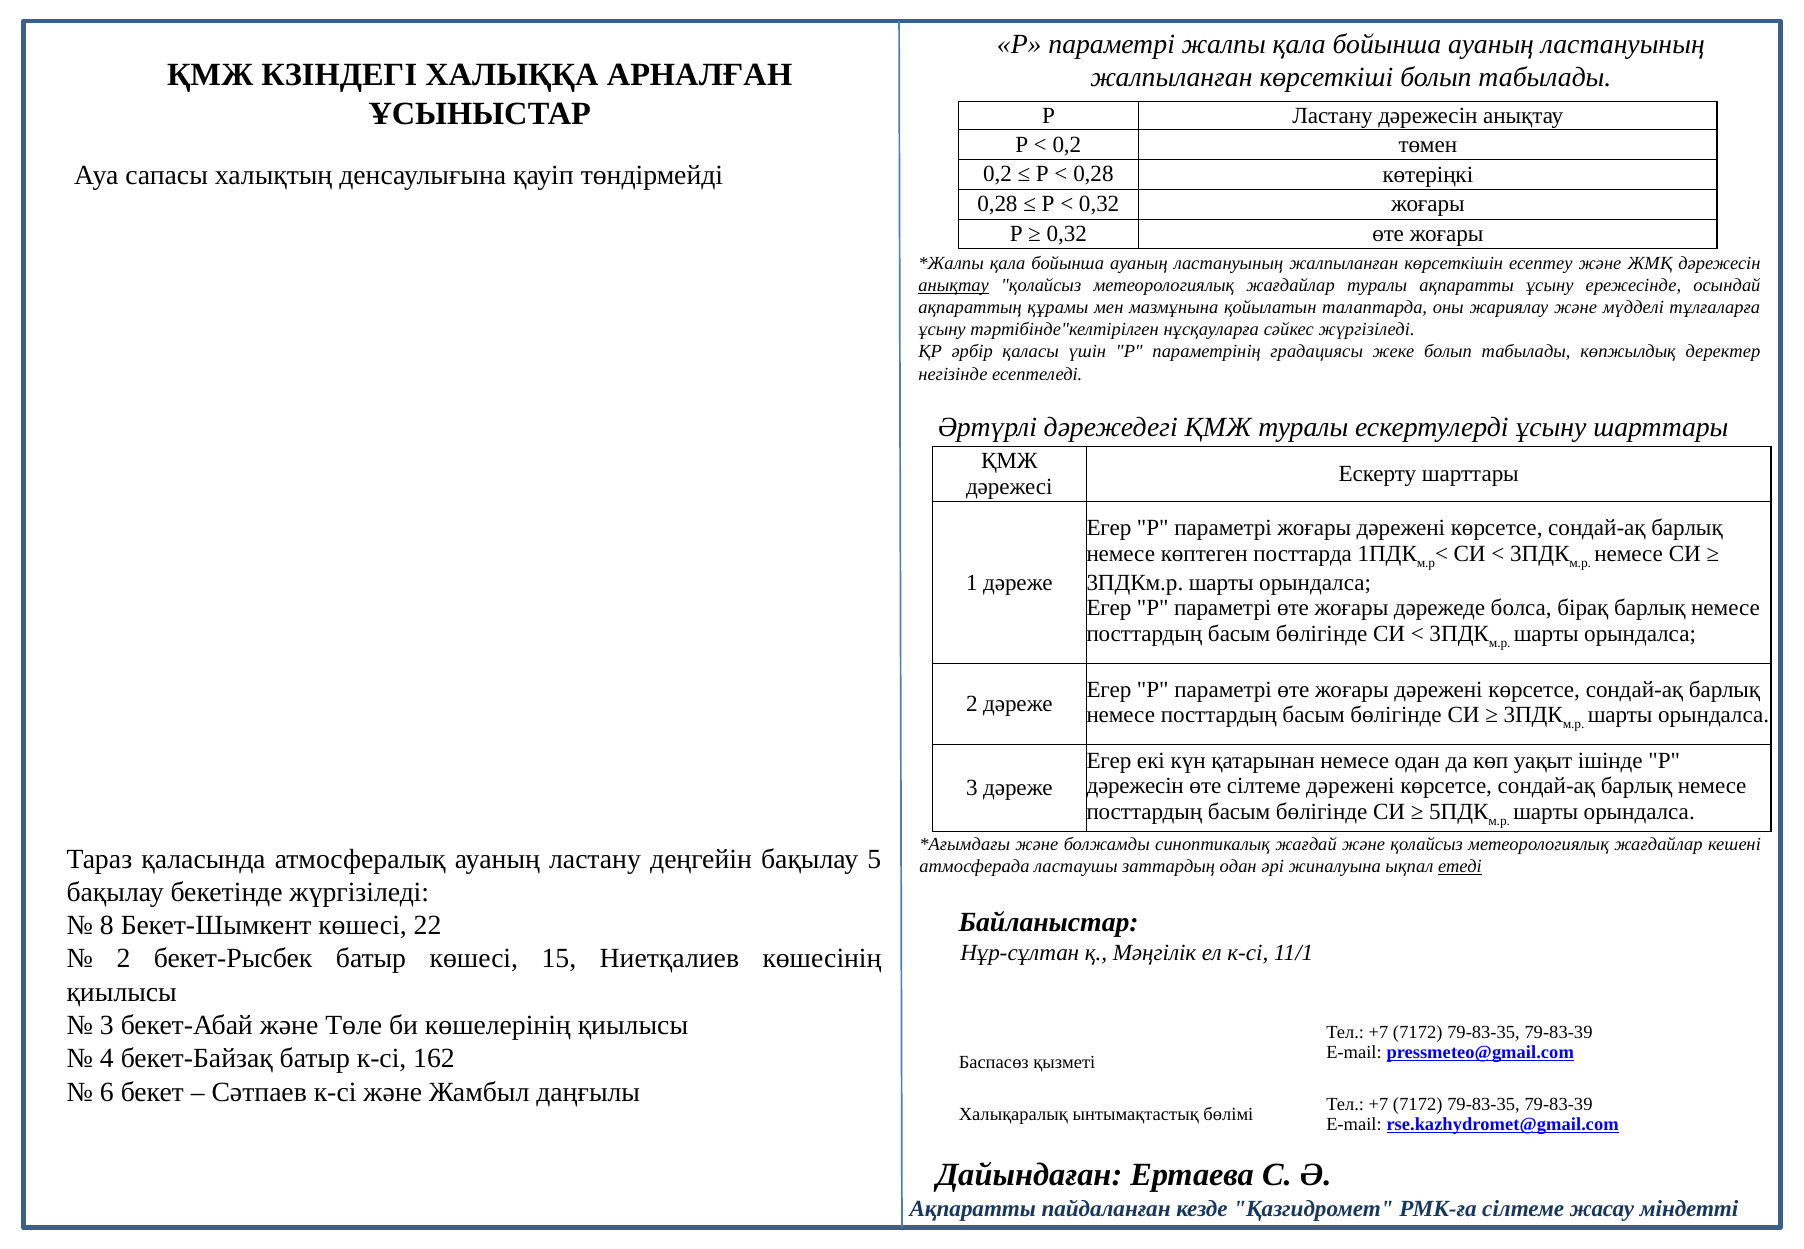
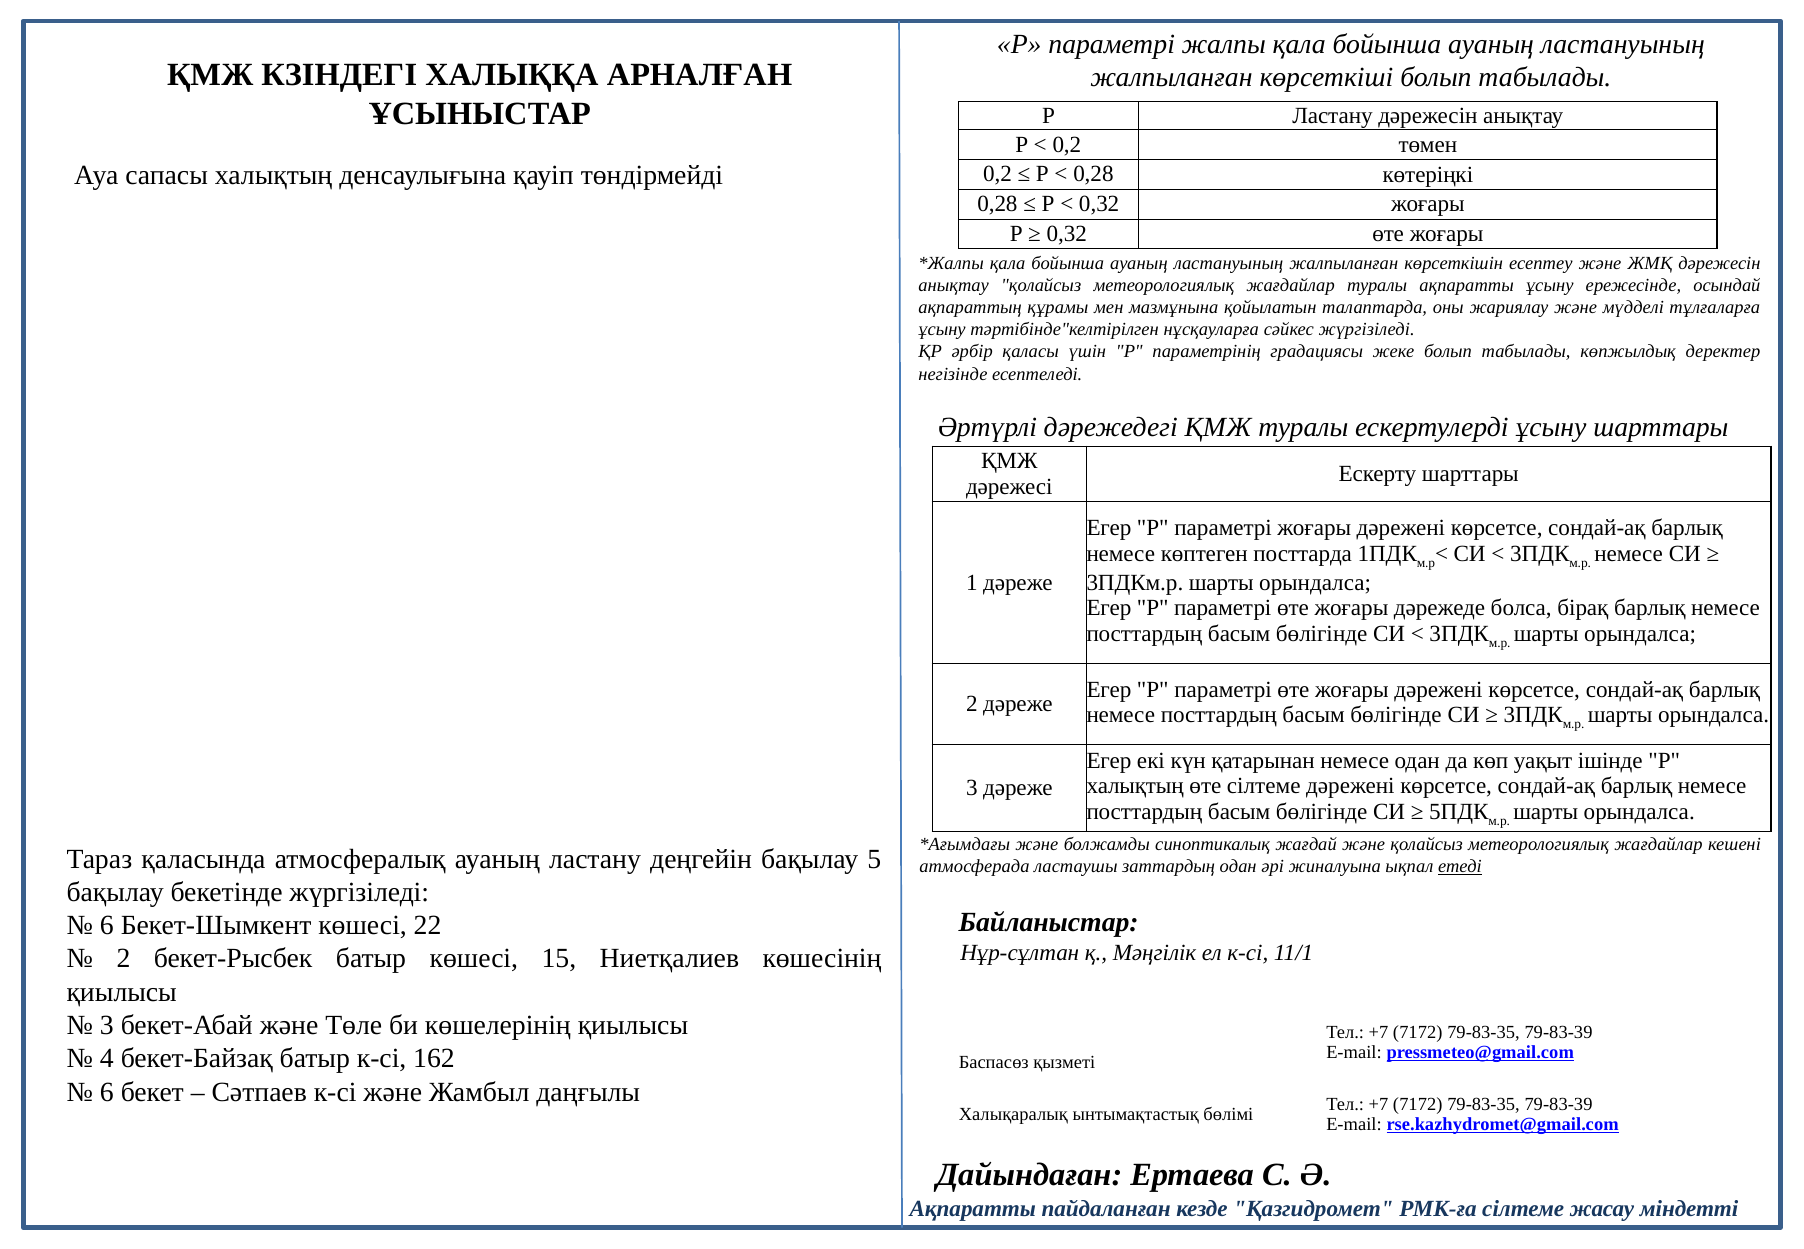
анықтау underline: present -> none (954, 285)
дәрежесін: дәрежесін -> халықтың (1135, 786)
8: 8 -> 6 (107, 925)
